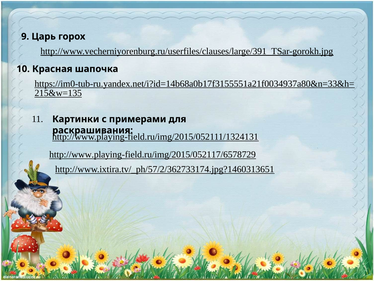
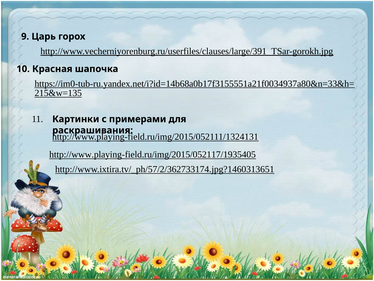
http://www.playing-field.ru/img/2015/052117/6578729: http://www.playing-field.ru/img/2015/052117/6578729 -> http://www.playing-field.ru/img/2015/052117/1935405 (153, 154)
